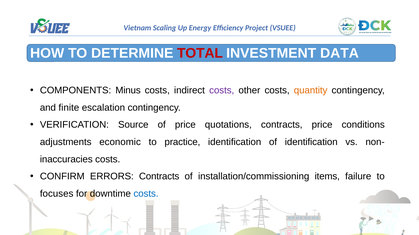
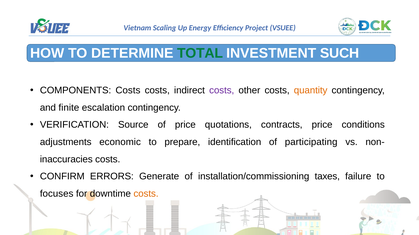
TOTAL colour: red -> green (200, 53)
DATA: DATA -> SUCH (340, 53)
COMPONENTS Minus: Minus -> Costs (128, 91)
practice: practice -> prepare (182, 142)
of identification: identification -> participating (311, 142)
ERRORS Contracts: Contracts -> Generate (159, 177)
items: items -> taxes (327, 177)
costs colour: blue -> orange (146, 194)
